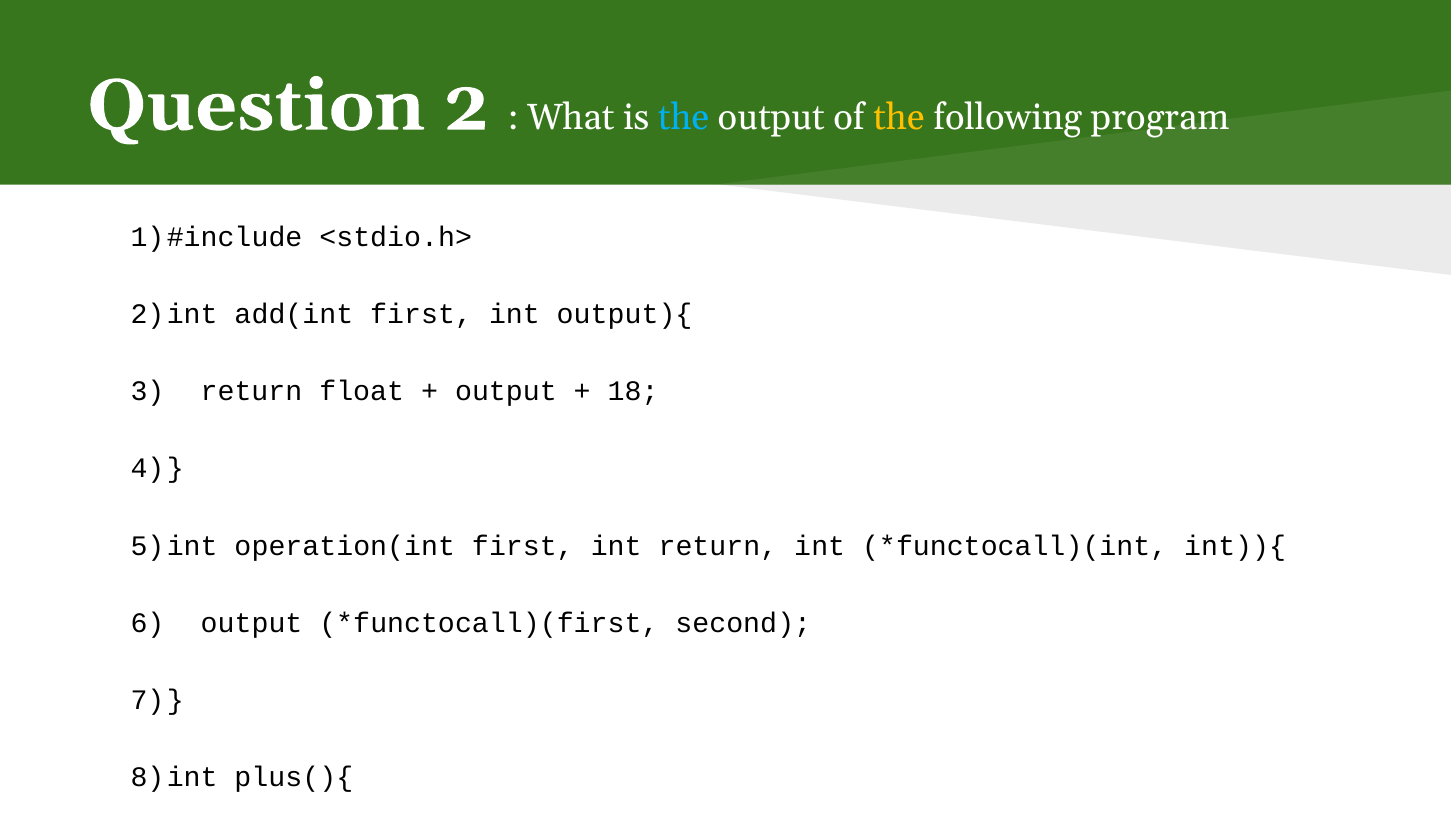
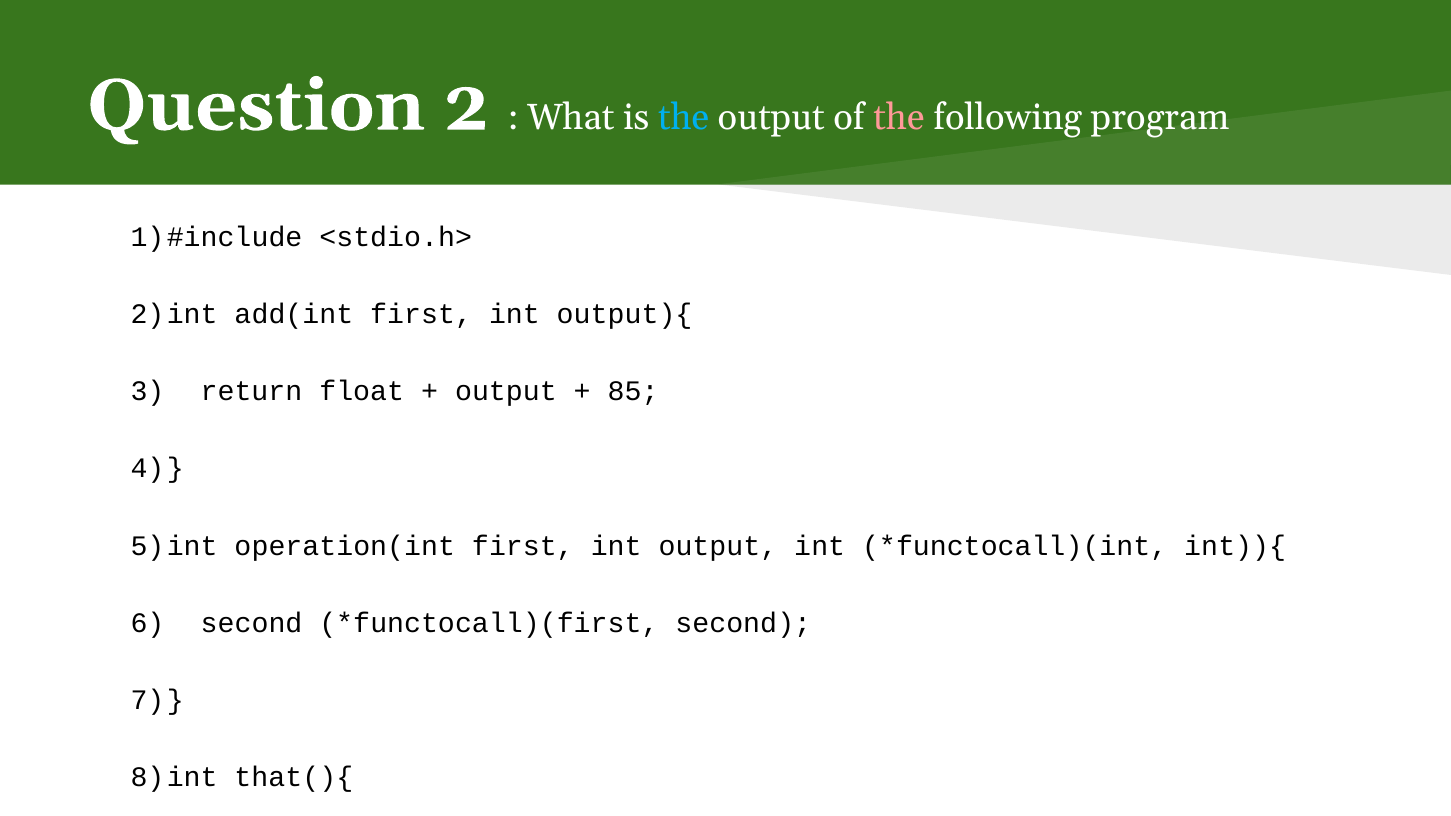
the colour: yellow -> pink (899, 118)
18: 18 -> 85 (633, 391)
int return: return -> output (718, 546)
output: output -> second (252, 623)
plus(){: plus(){ -> that(){ (294, 777)
